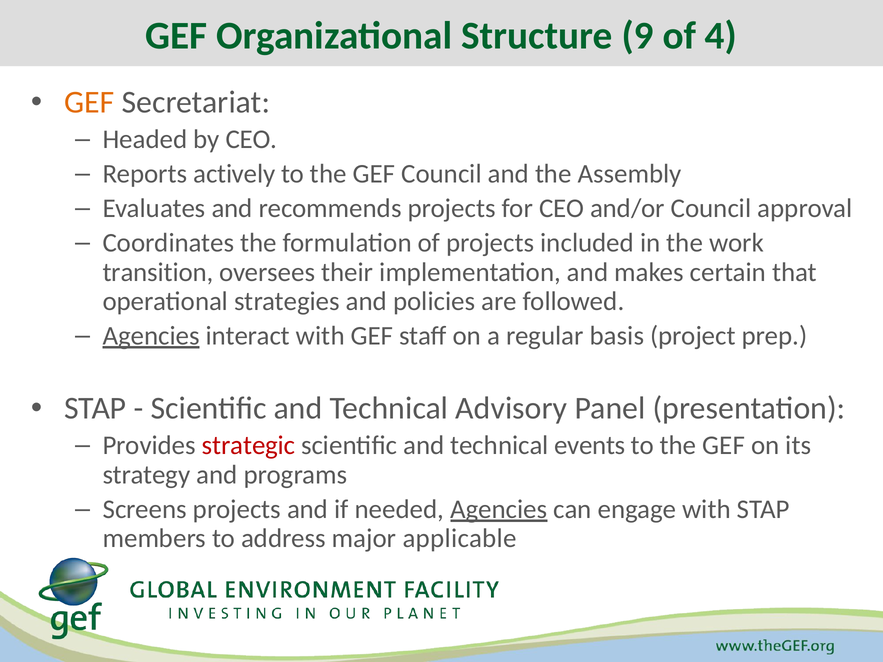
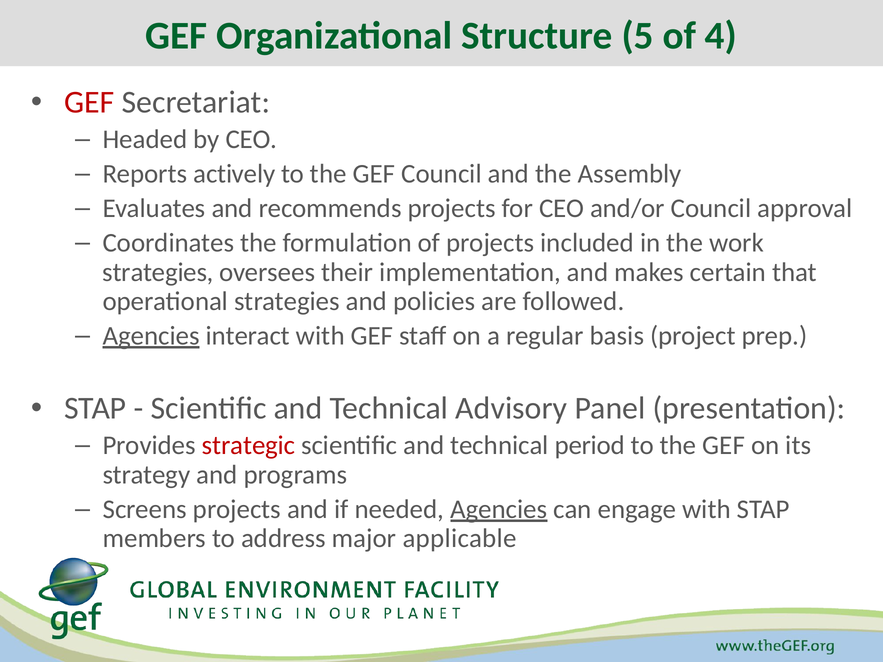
9: 9 -> 5 (638, 36)
GEF colour: orange -> red (89, 102)
transition: transition -> strategies (158, 272)
events: events -> period (590, 446)
